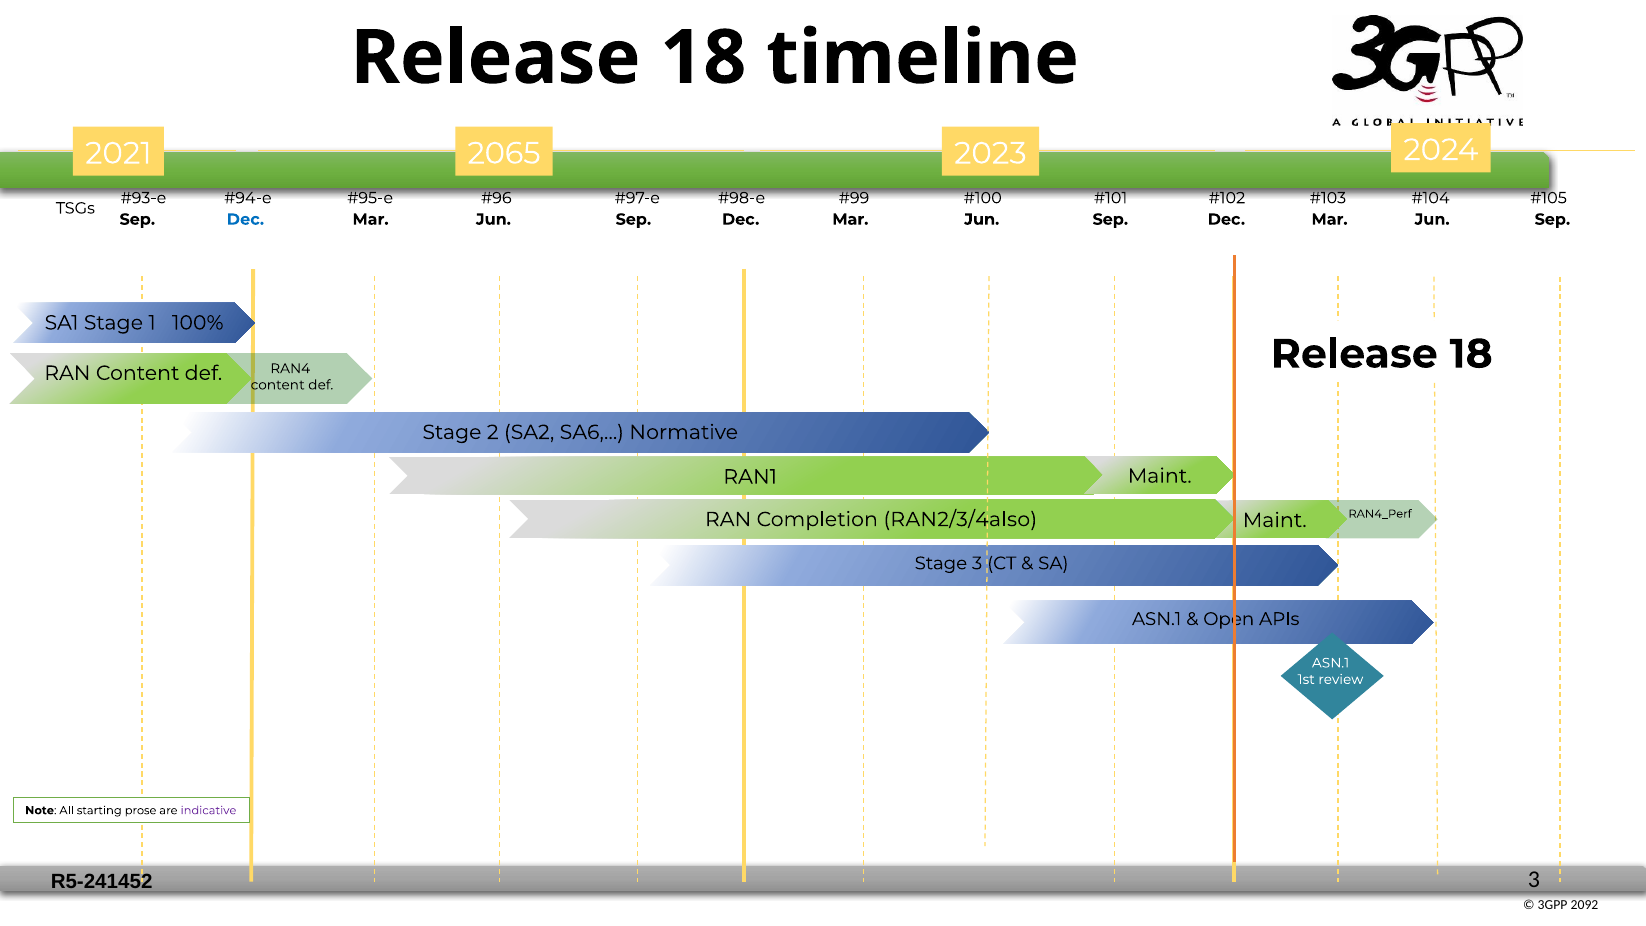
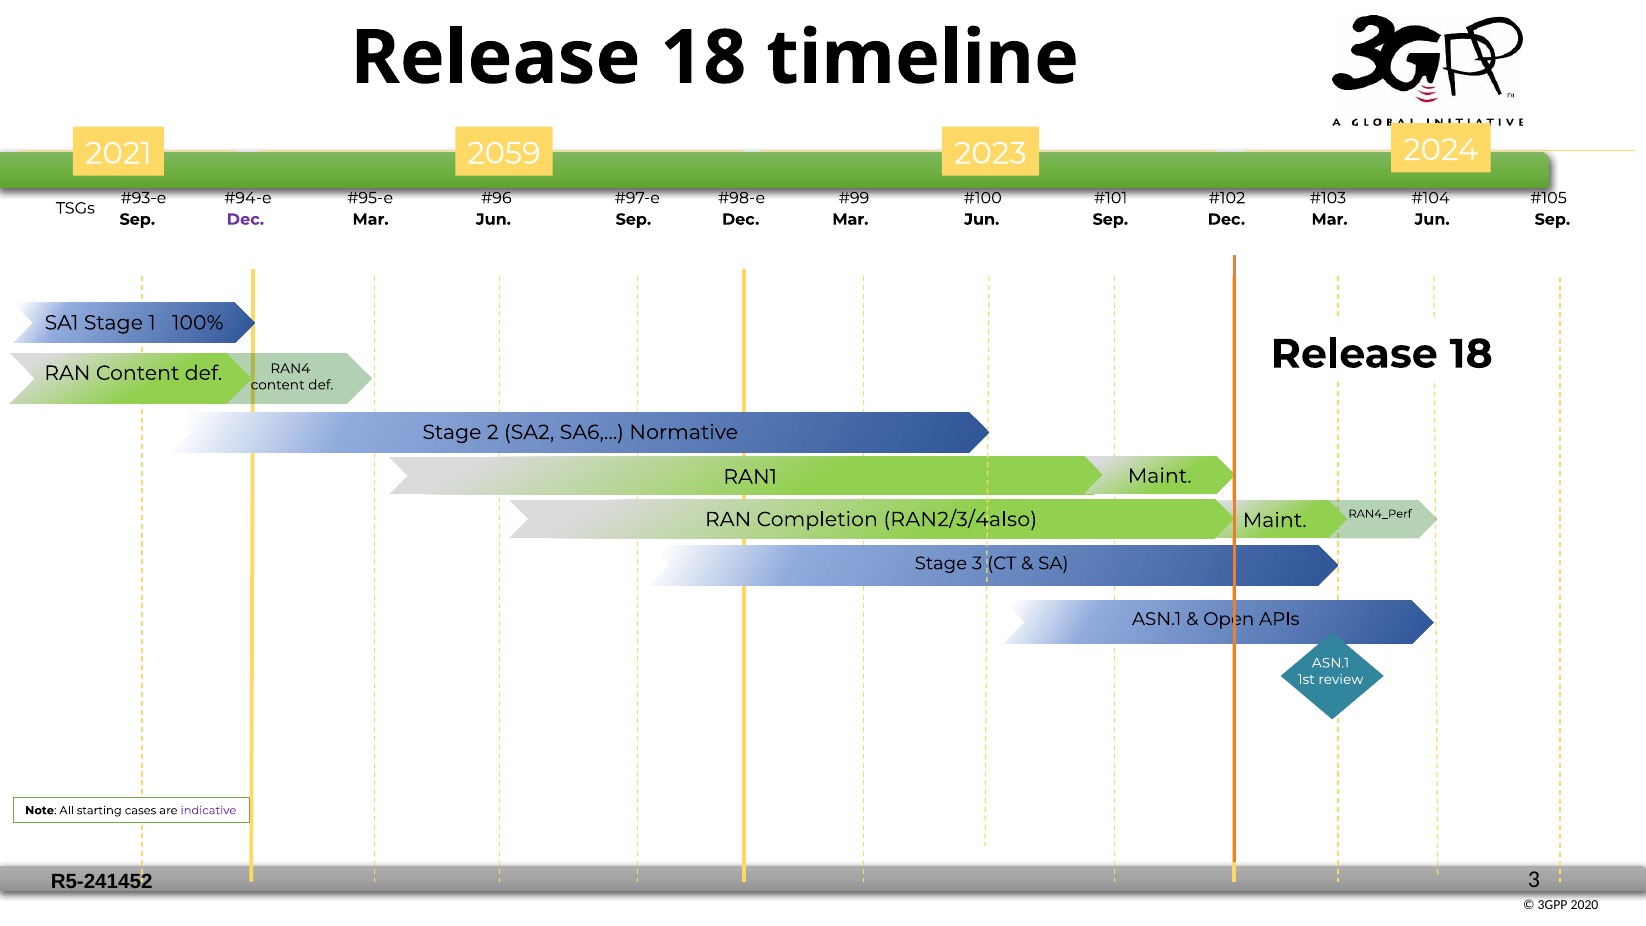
2065: 2065 -> 2059 (504, 153)
Dec colour: blue -> purple (245, 219)
prose: prose -> cases (141, 810)
2092: 2092 -> 2020 (1584, 905)
